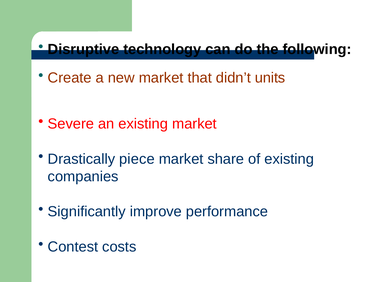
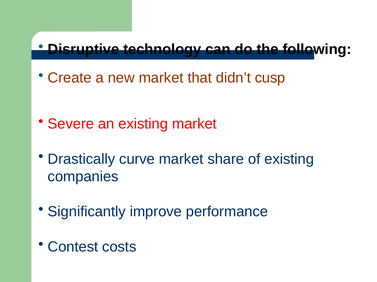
units: units -> cusp (270, 78)
piece: piece -> curve (137, 159)
